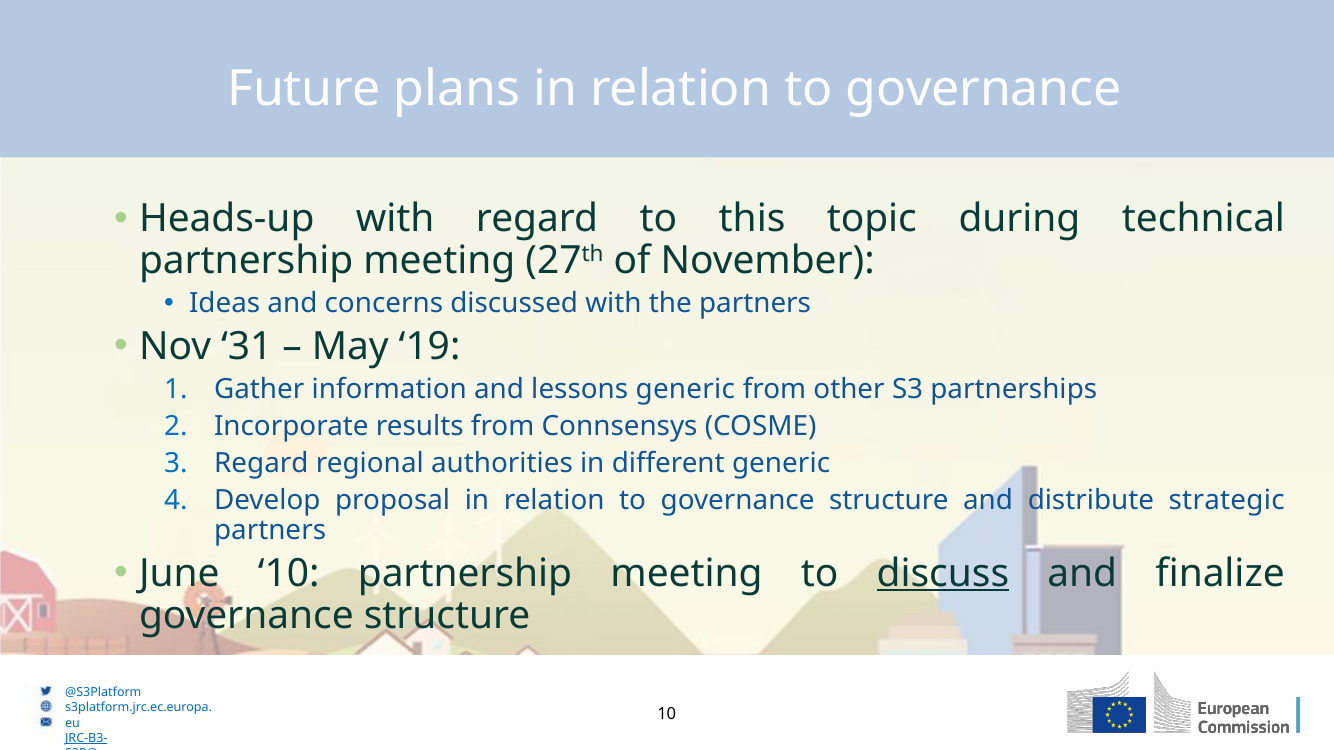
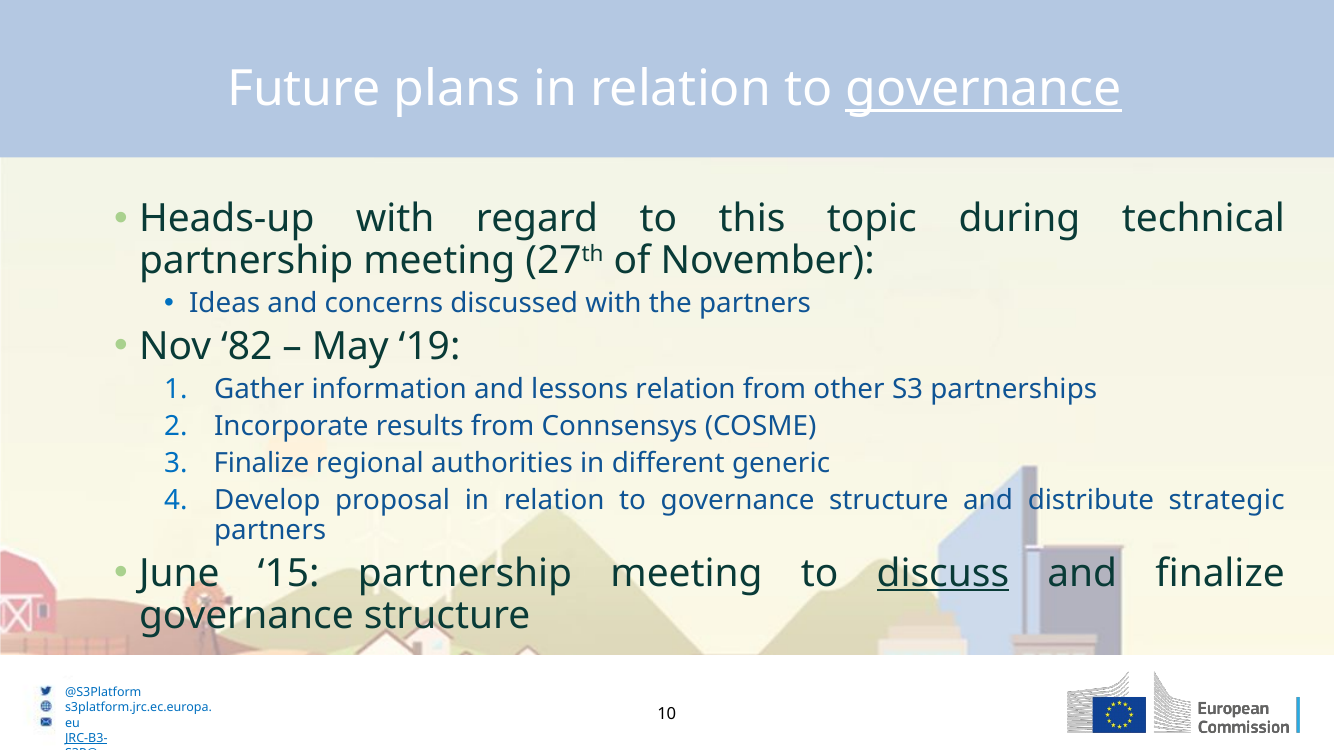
governance underline: none -> present (984, 89)
31: 31 -> 82 (247, 347)
lessons generic: generic -> relation (686, 390)
Regard: Regard -> Finalize (262, 464)
June 10: 10 -> 15 (289, 574)
